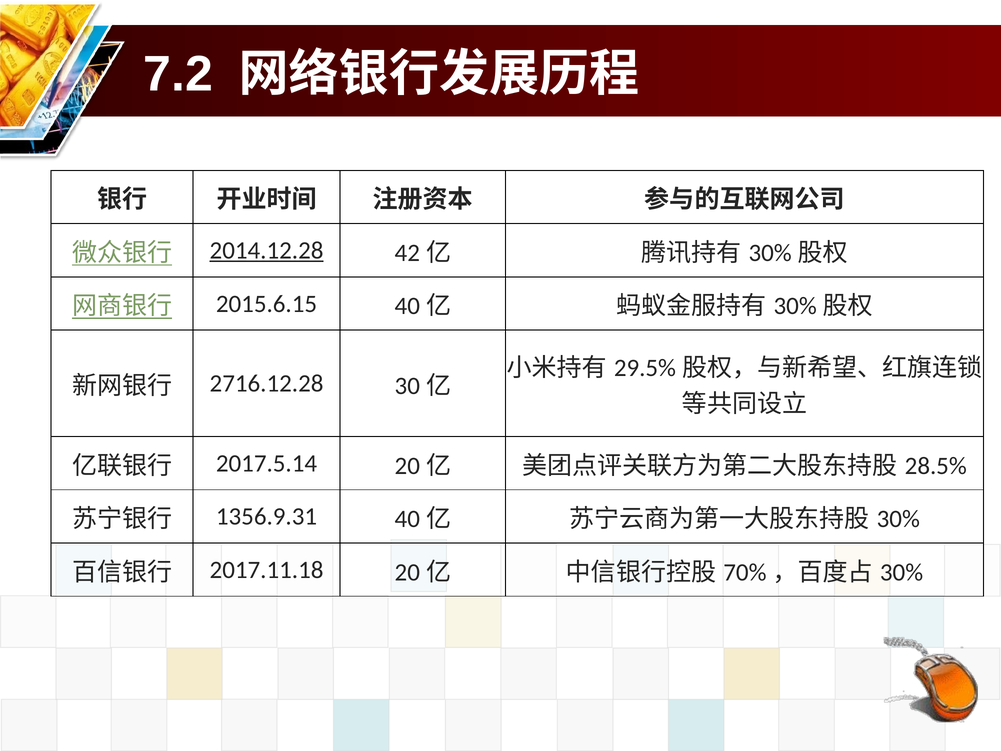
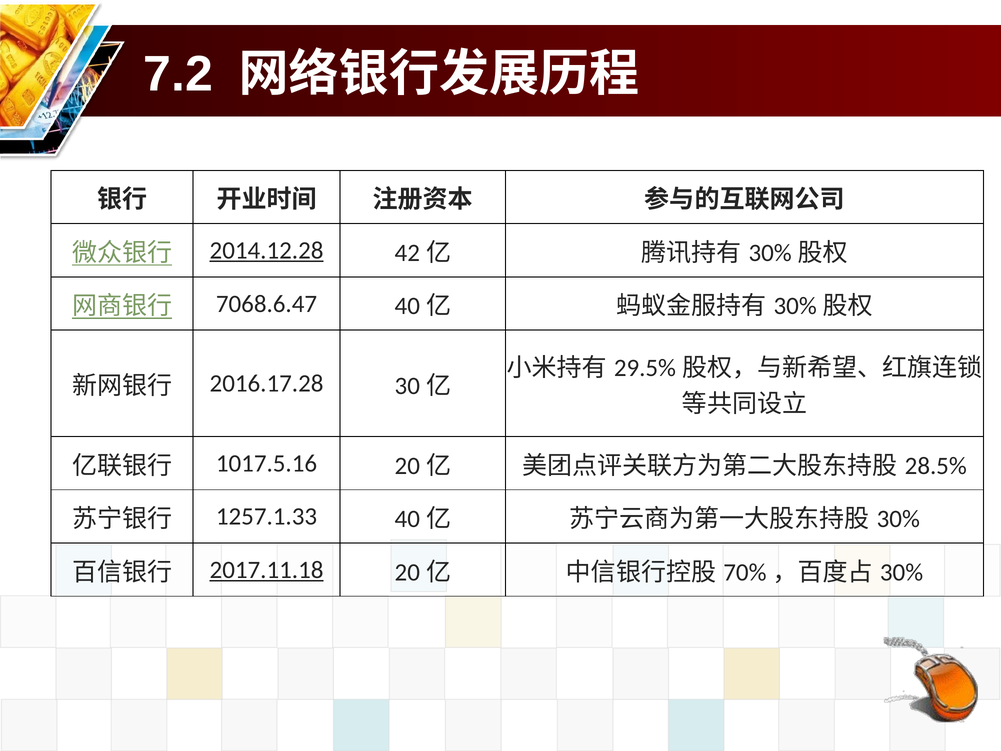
2015.6.15: 2015.6.15 -> 7068.6.47 (267, 304)
2716.12.28: 2716.12.28 -> 2016.17.28 (267, 384)
2017.5.14: 2017.5.14 -> 1017.5.16 (267, 463)
1356.9.31: 1356.9.31 -> 1257.1.33 (267, 517)
2017.11.18 underline: none -> present (267, 570)
